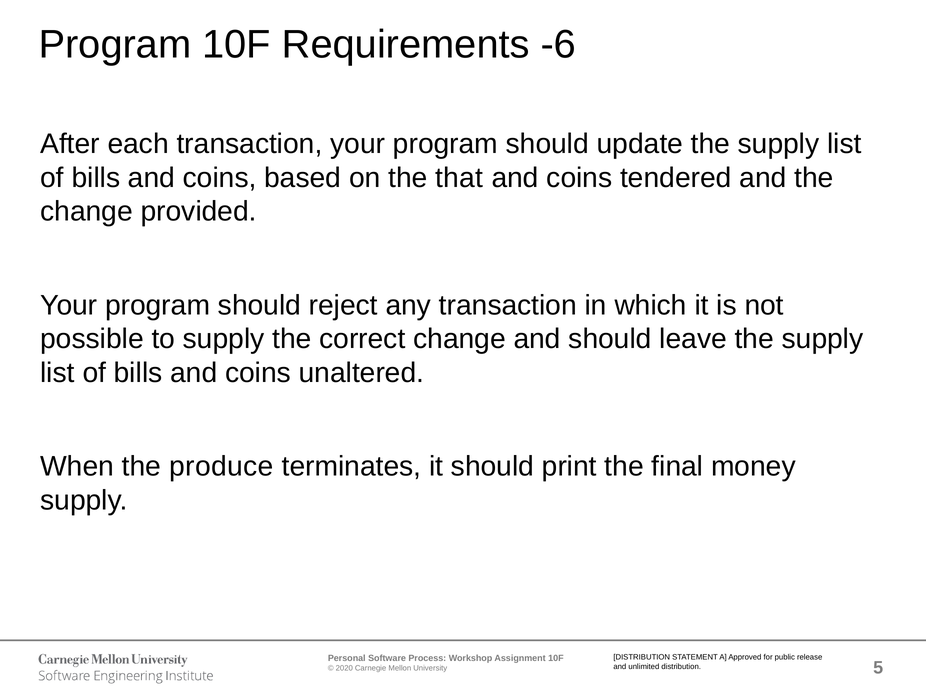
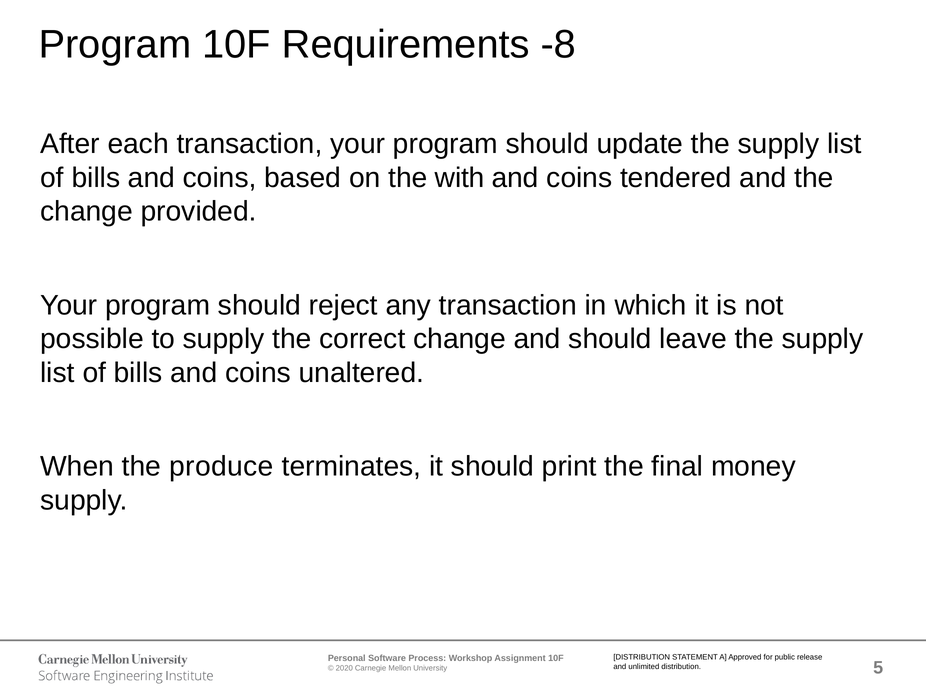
-6: -6 -> -8 (558, 44)
that: that -> with (460, 178)
